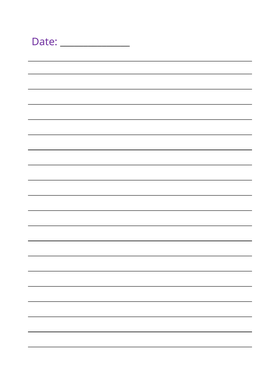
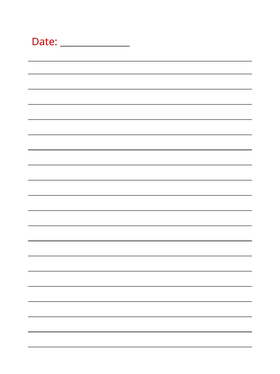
Date colour: purple -> red (45, 42)
